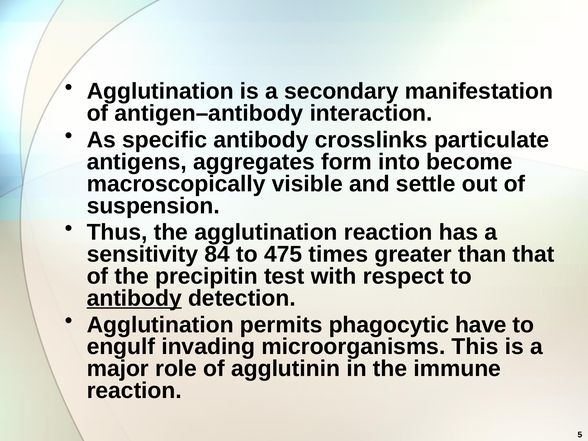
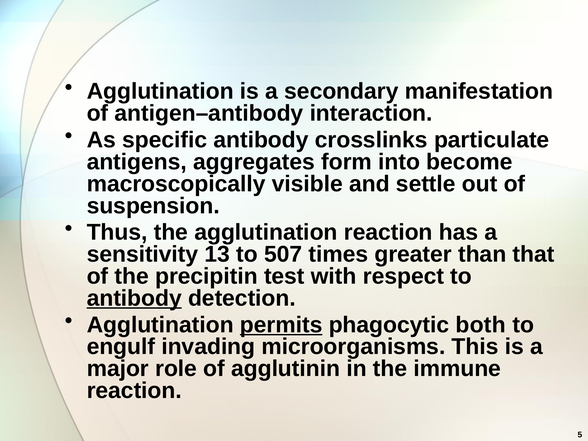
84: 84 -> 13 (217, 254)
475: 475 -> 507 (283, 254)
permits underline: none -> present (281, 325)
have: have -> both (481, 325)
